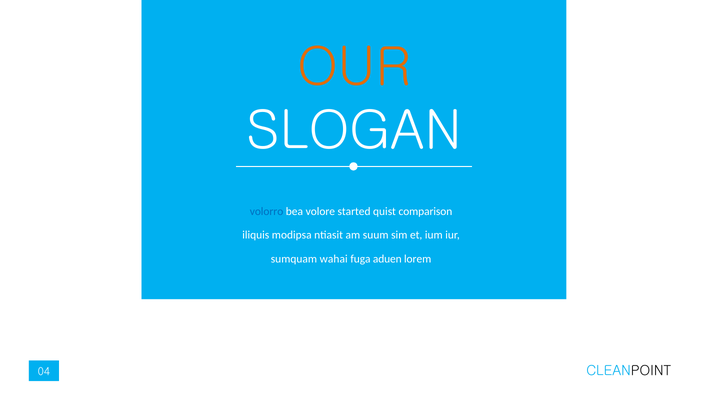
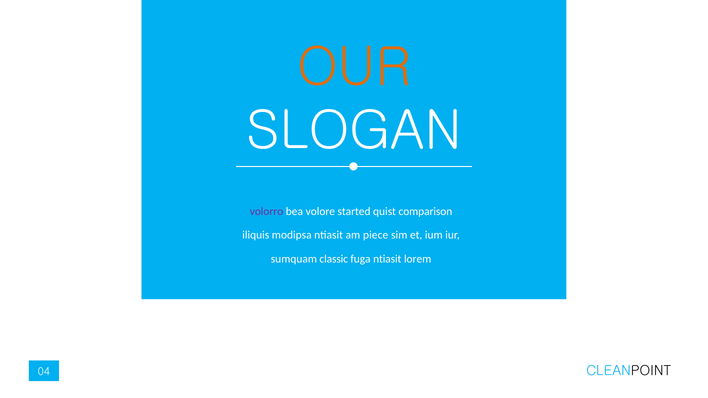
volorro colour: blue -> purple (267, 212)
suum: suum -> piece (376, 235)
wahai: wahai -> classic (334, 259)
fuga aduen: aduen -> ntiasit (387, 259)
